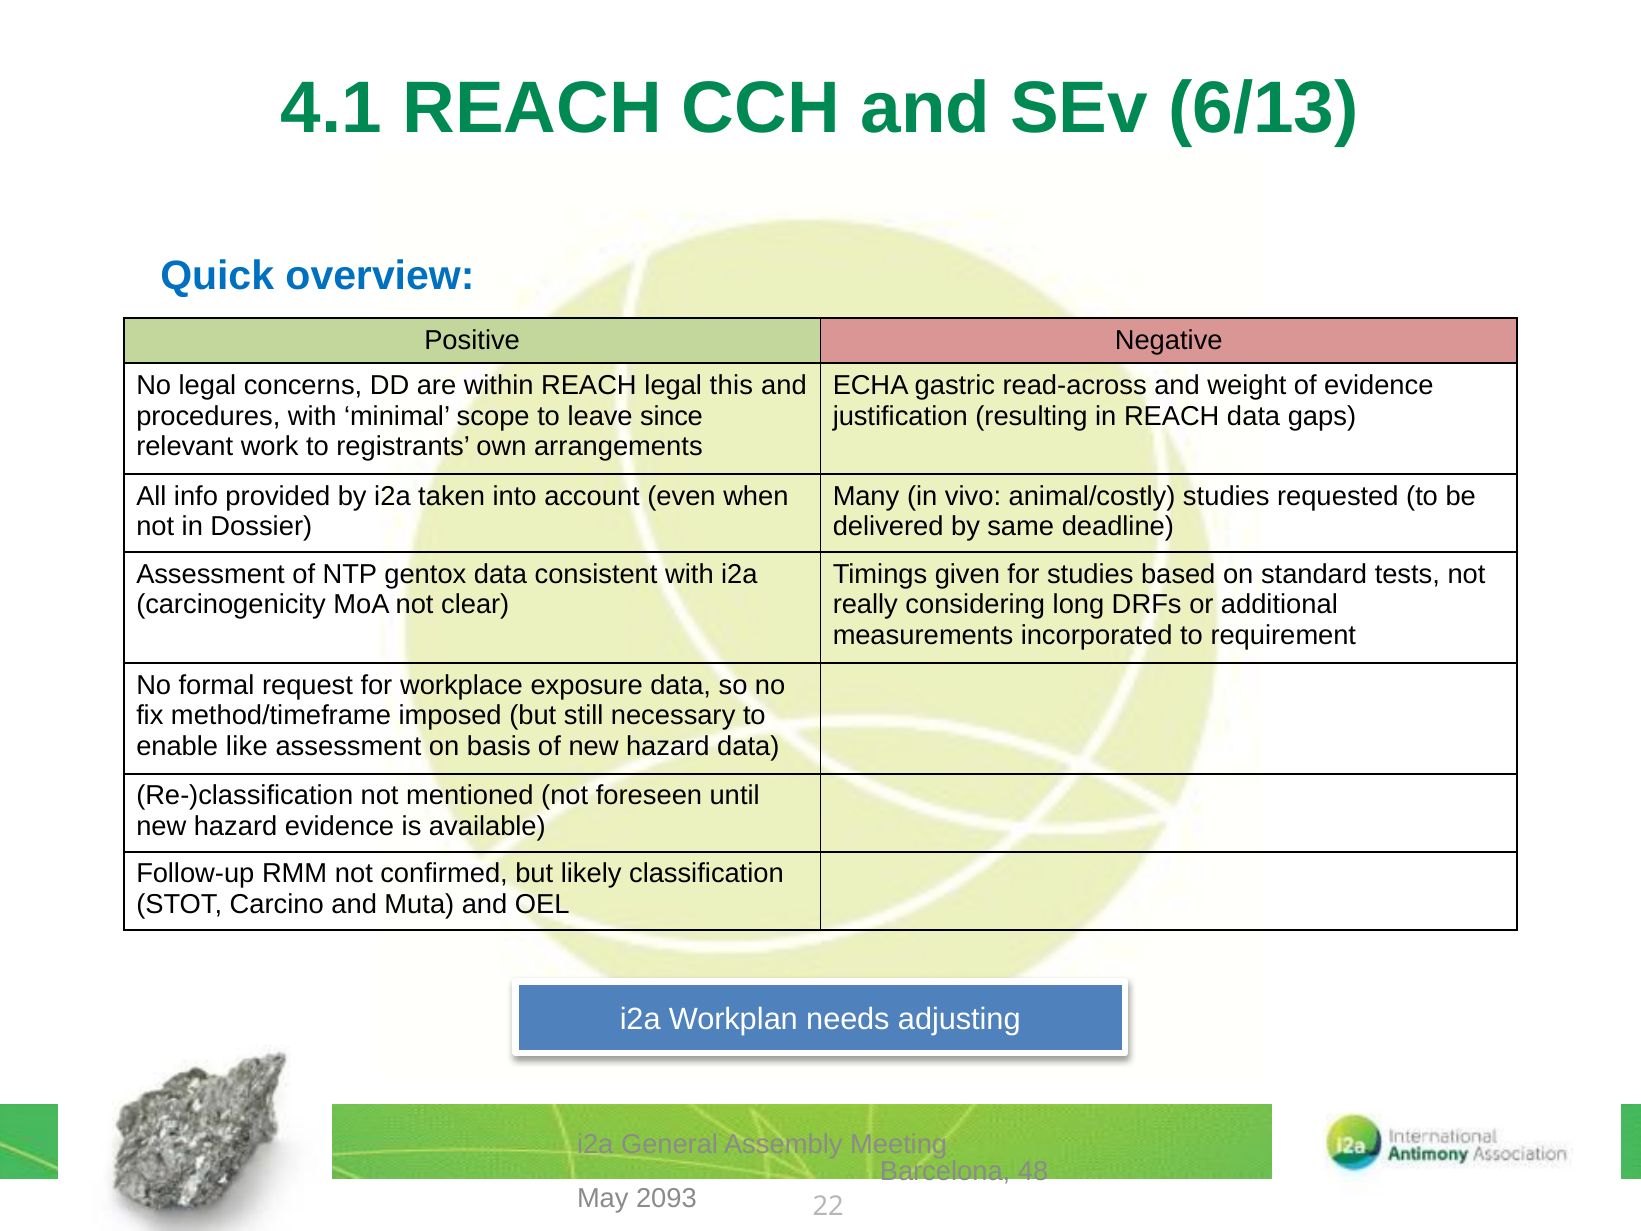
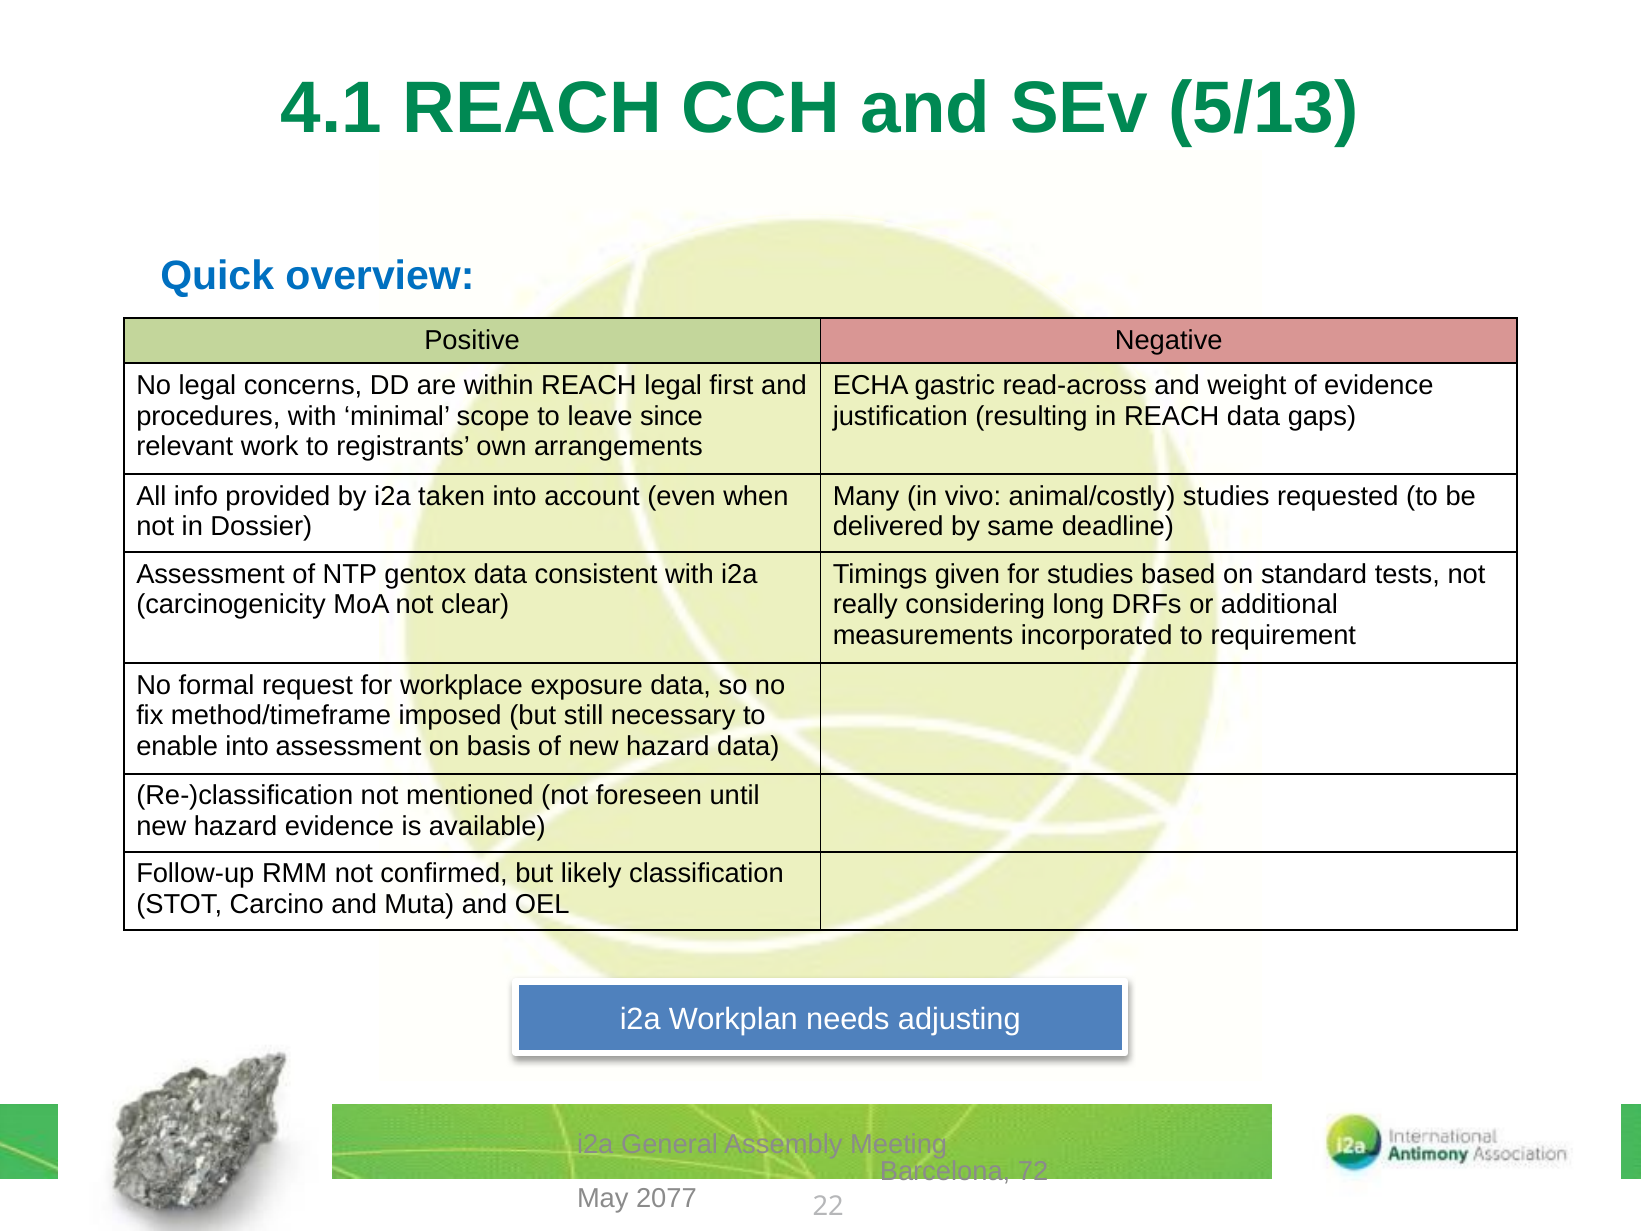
6/13: 6/13 -> 5/13 (1264, 108)
this: this -> first (732, 385)
enable like: like -> into (247, 746)
48: 48 -> 72 (1033, 1171)
2093: 2093 -> 2077 (666, 1199)
